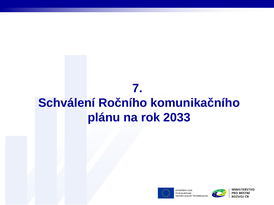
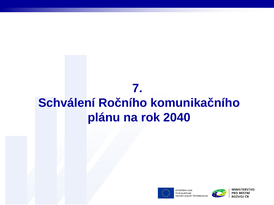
2033: 2033 -> 2040 (177, 118)
